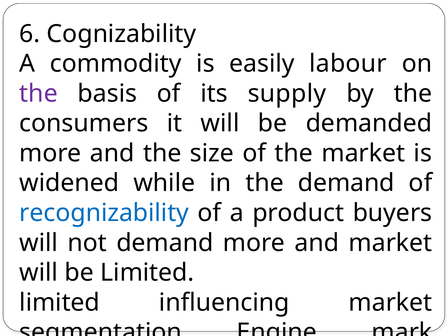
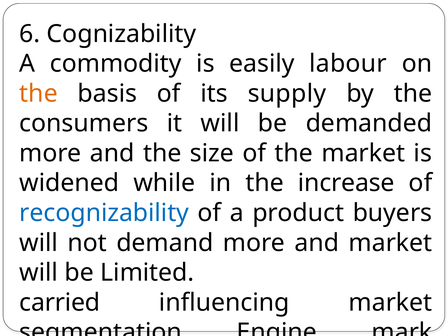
the colour: purple -> orange (39, 94)
the demand: demand -> increase (346, 183)
limited: limited -> carried (60, 303)
